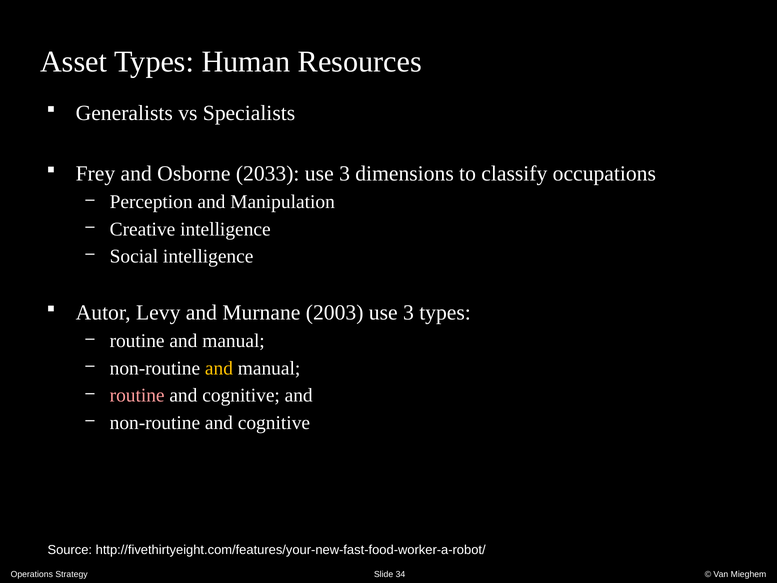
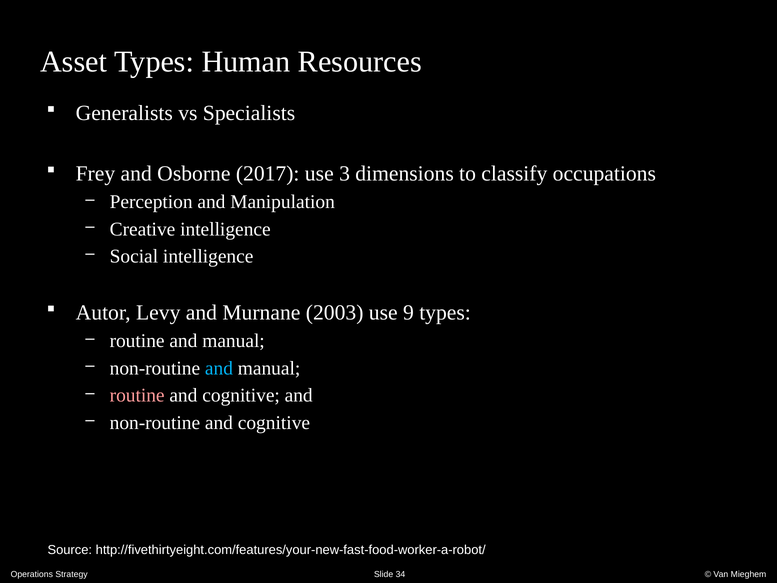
2033: 2033 -> 2017 (268, 174)
2003 use 3: 3 -> 9 (408, 313)
and colour: yellow -> light blue (219, 368)
